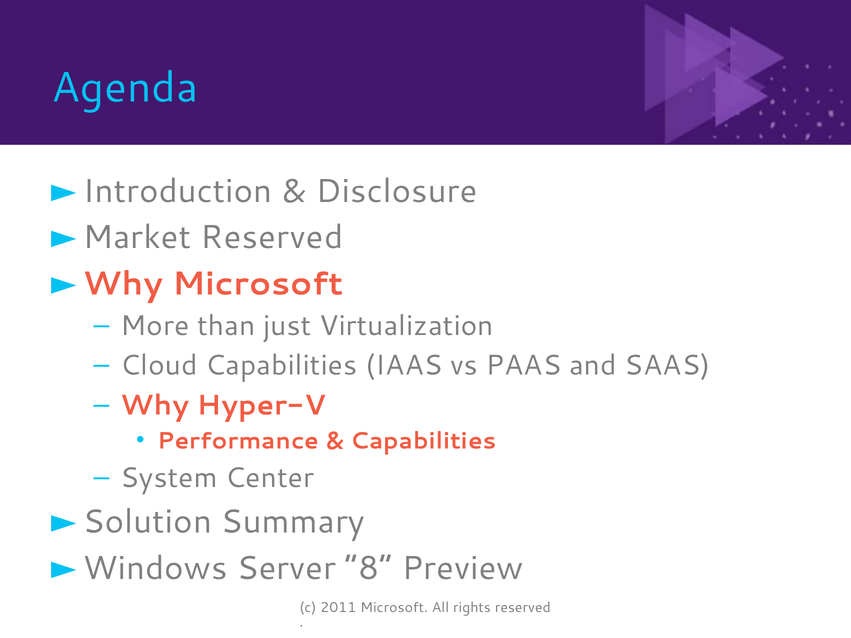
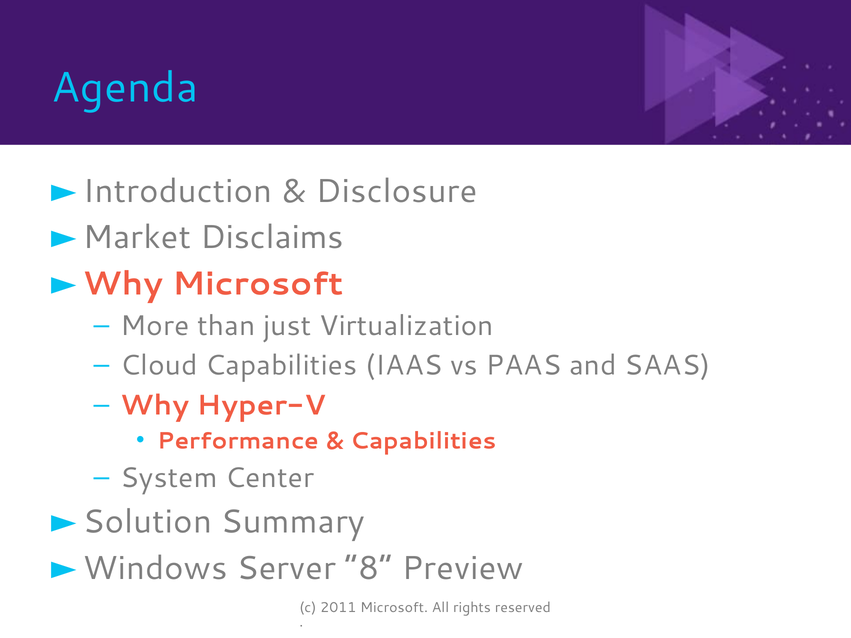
Reserved: Reserved -> Disclaims (272, 238)
